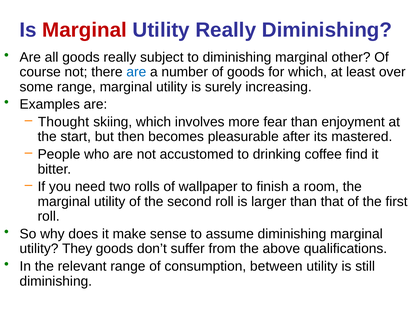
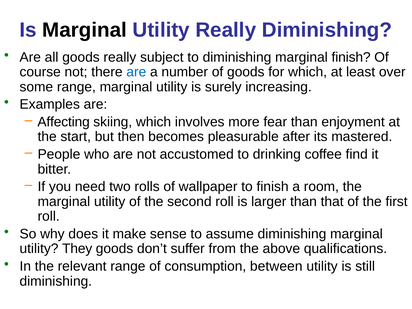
Marginal colour: red -> black (85, 30)
marginal other: other -> finish (351, 57)
Thought: Thought -> Affecting (64, 122)
